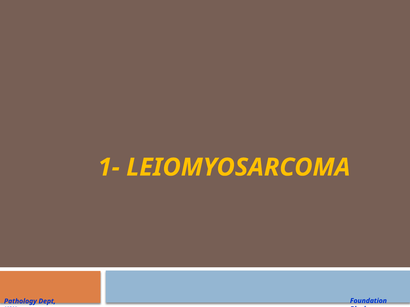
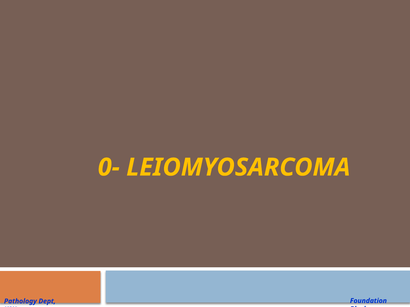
1-: 1- -> 0- (109, 168)
